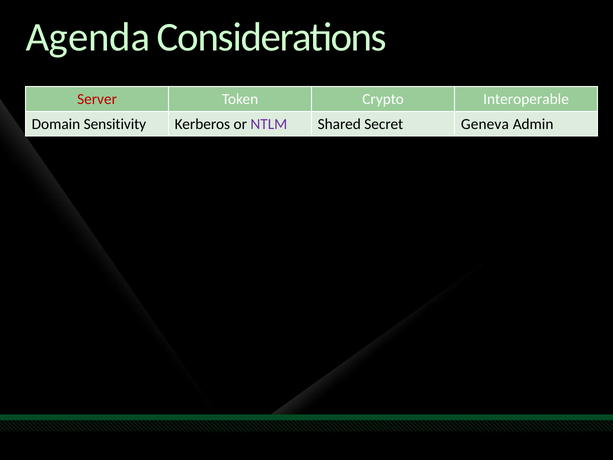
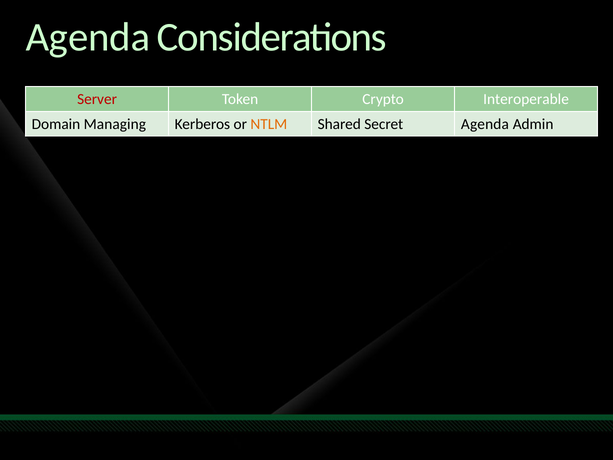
Sensitivity: Sensitivity -> Managing (115, 124)
NTLM colour: purple -> orange (269, 124)
Secret Geneva: Geneva -> Agenda (485, 124)
